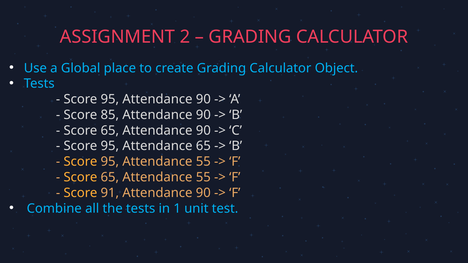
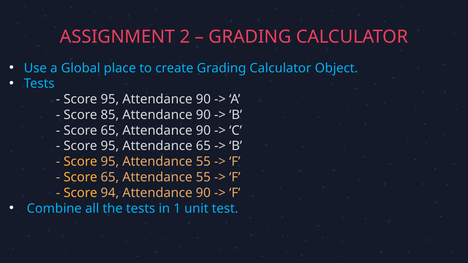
91: 91 -> 94 (110, 193)
